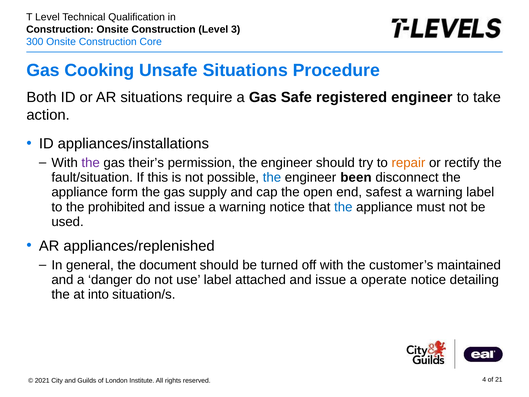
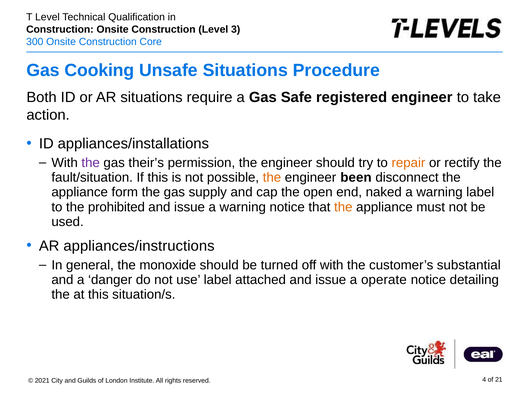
the colour: blue -> orange (272, 177)
safest: safest -> naked (384, 192)
the colour: blue -> orange (343, 207)
appliances/replenished: appliances/replenished -> appliances/instructions (139, 246)
document: document -> monoxide (168, 265)
maintained: maintained -> substantial (469, 265)
at into: into -> this (98, 294)
